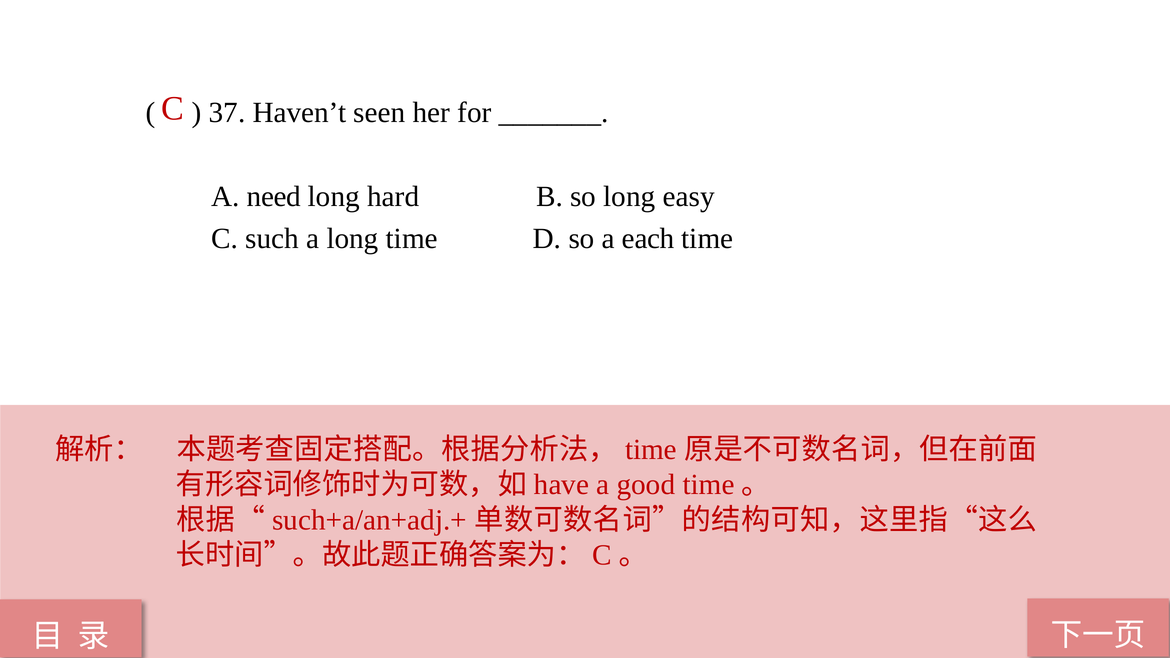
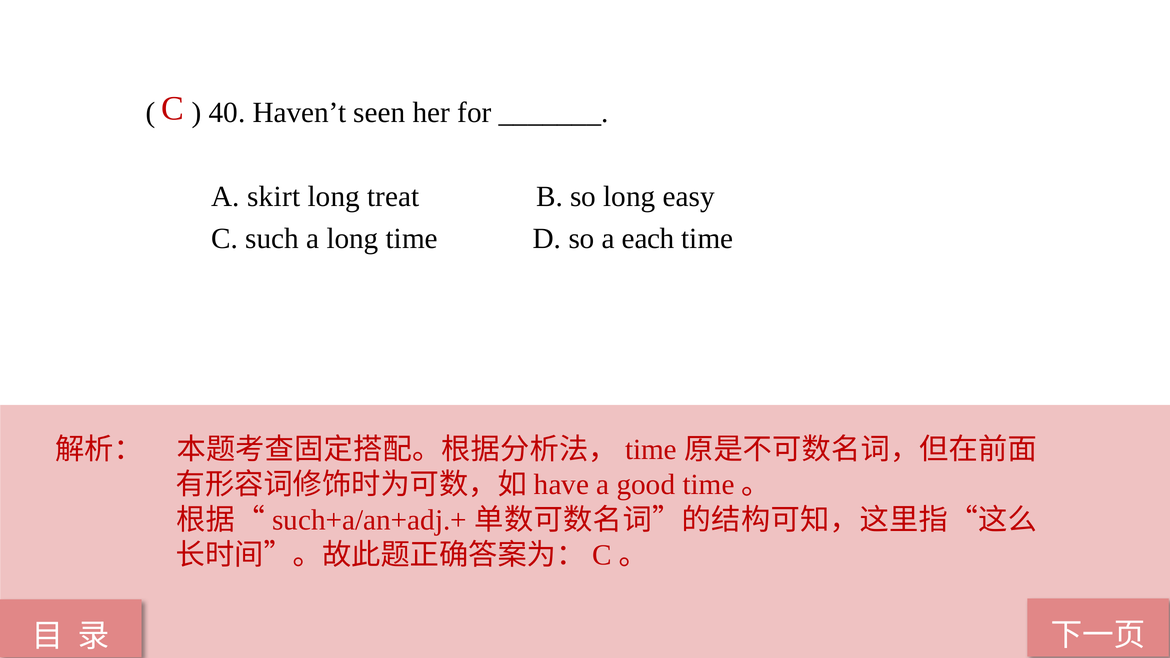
37: 37 -> 40 (227, 113)
need: need -> skirt (274, 197)
hard: hard -> treat (393, 197)
